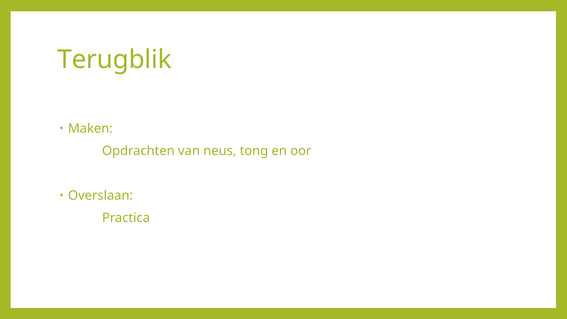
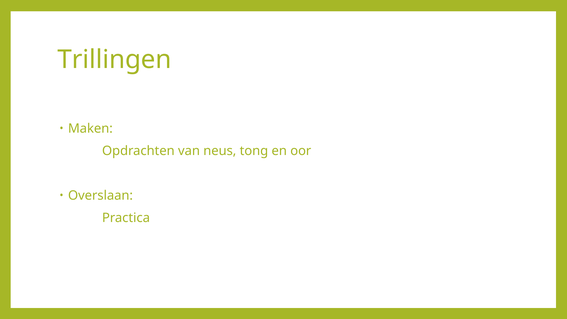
Terugblik: Terugblik -> Trillingen (114, 60)
